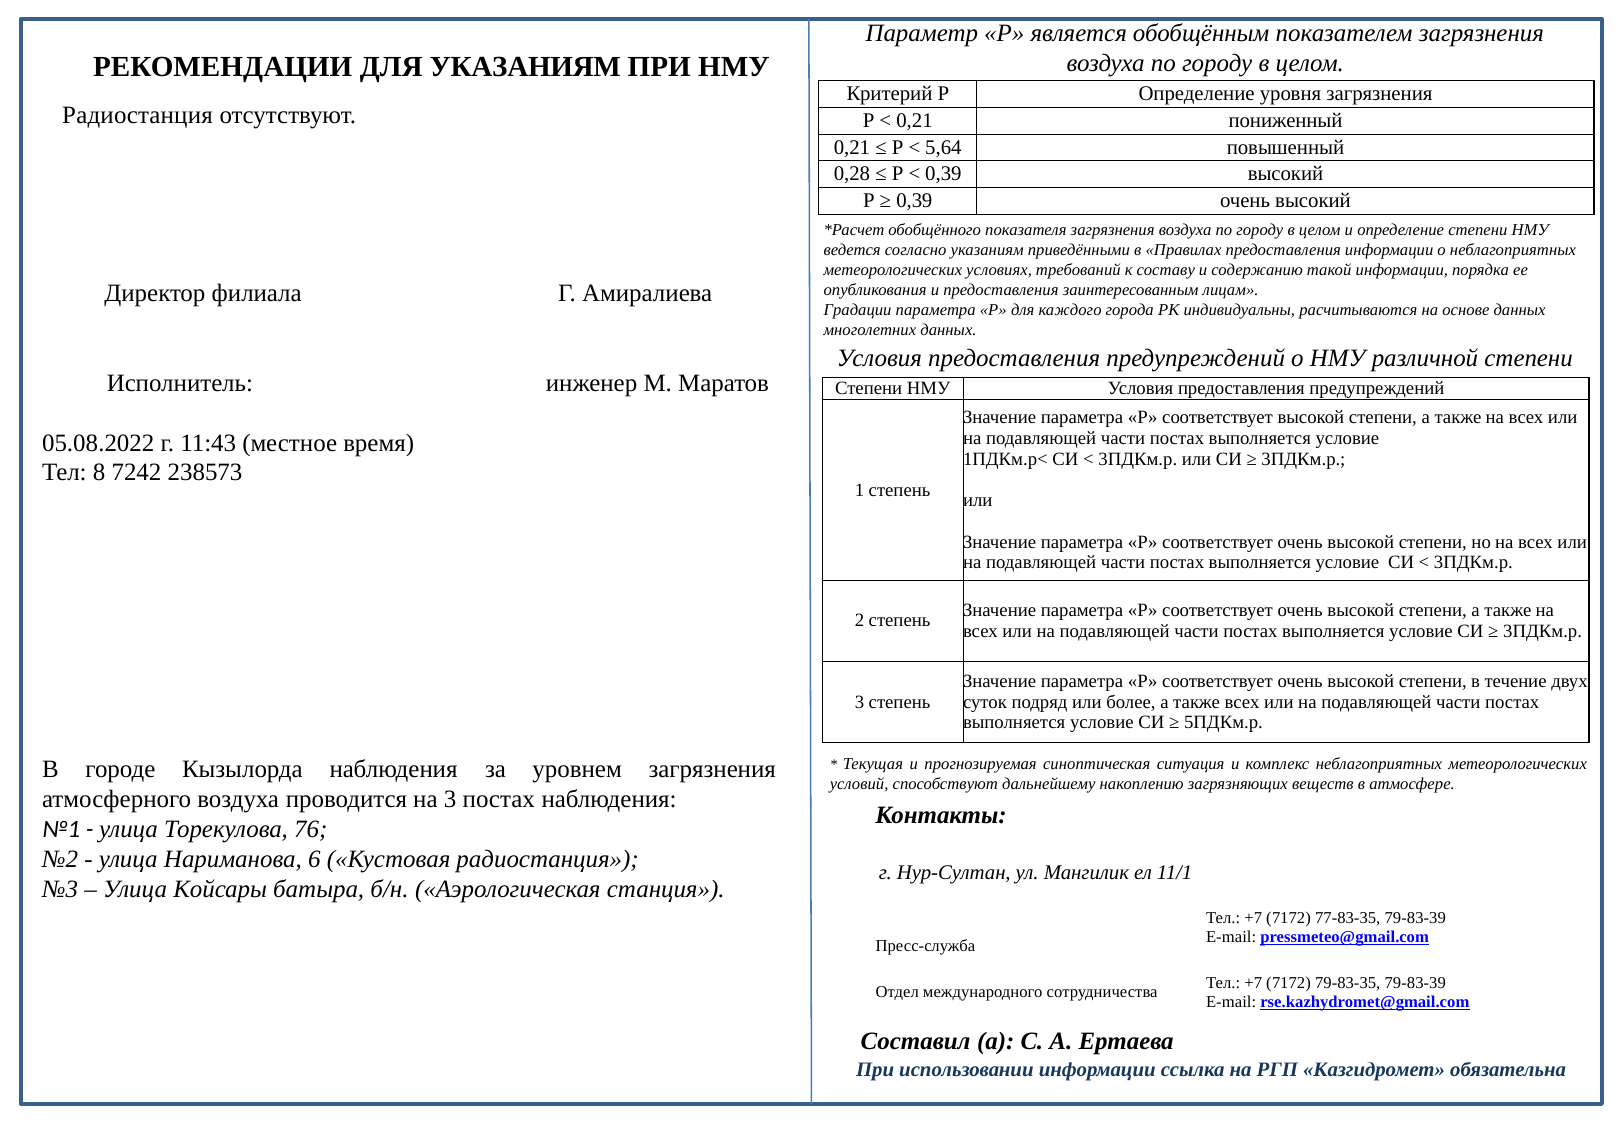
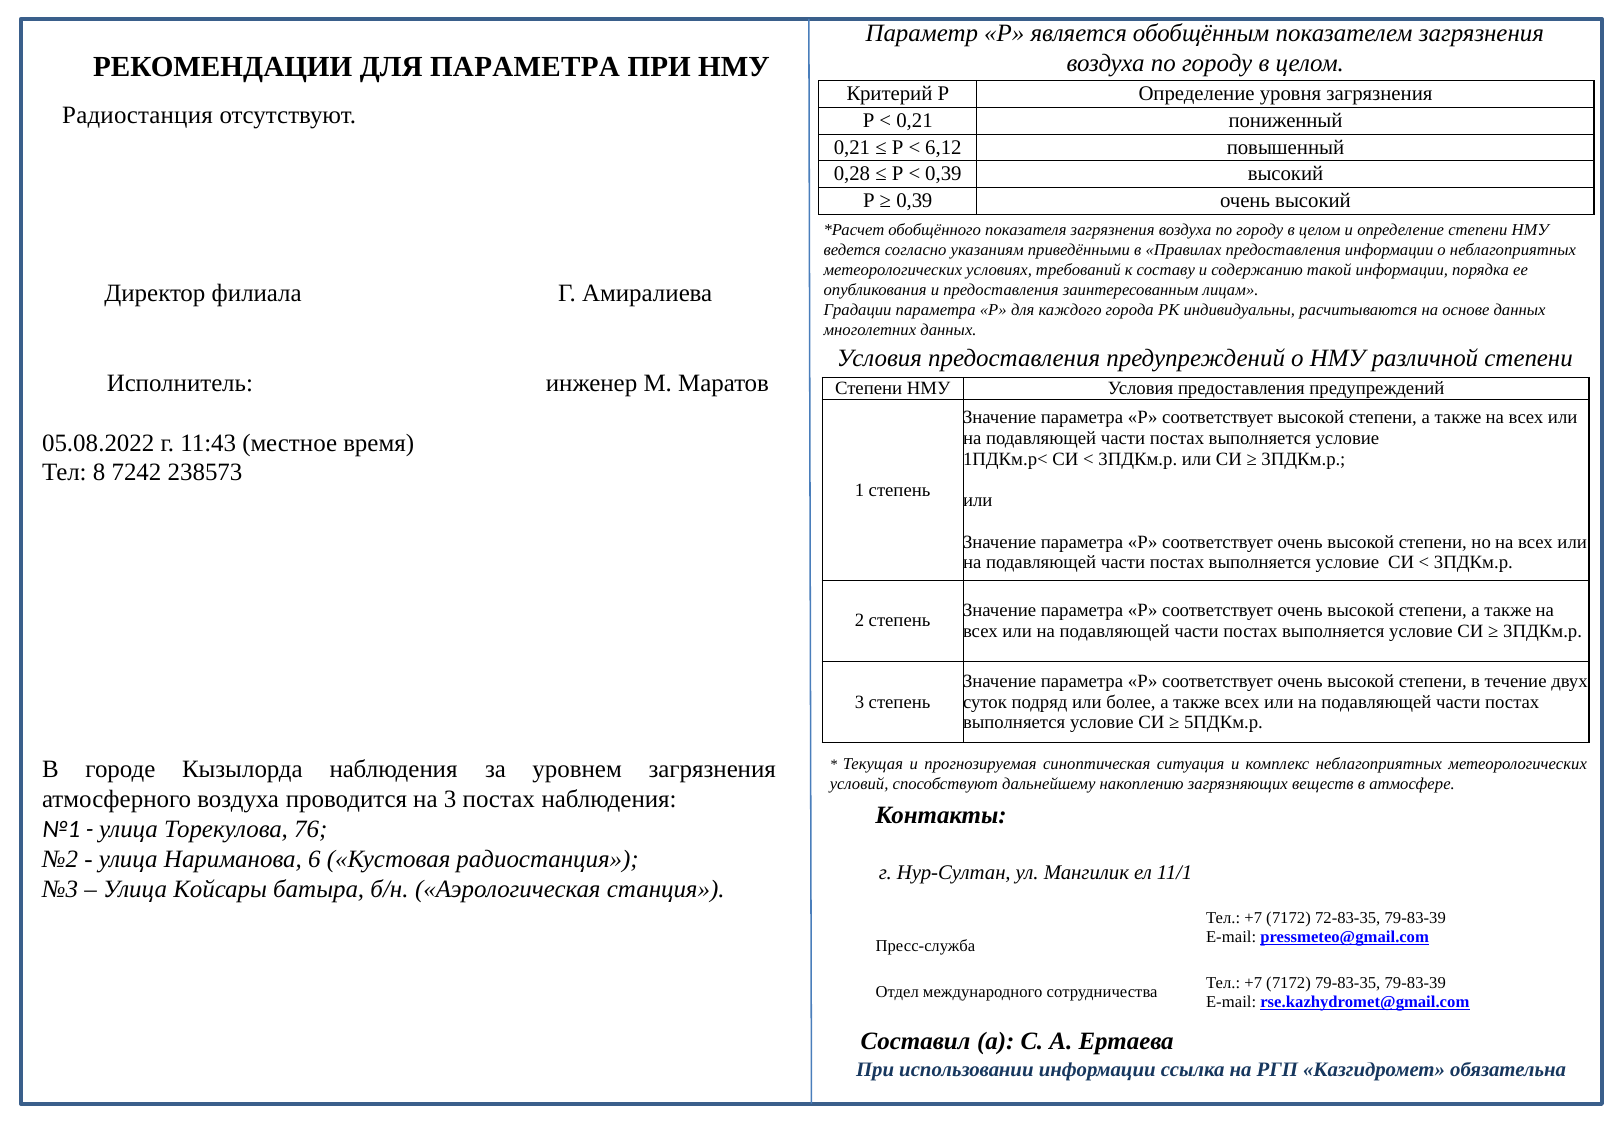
ДЛЯ УКАЗАНИЯМ: УКАЗАНИЯМ -> ПАРАМЕТРА (525, 67)
5,64: 5,64 -> 6,12 (943, 147)
77-83-35: 77-83-35 -> 72-83-35 (1348, 919)
